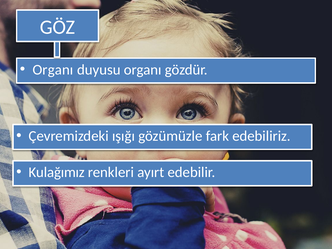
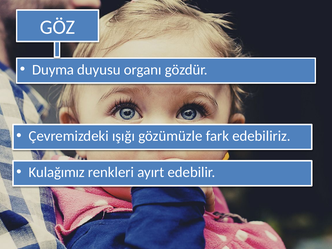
Organı: Organı -> Duyma (53, 70)
